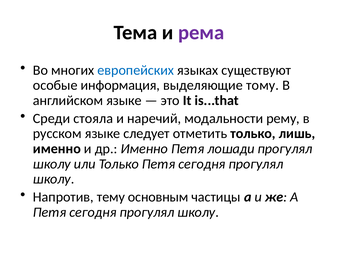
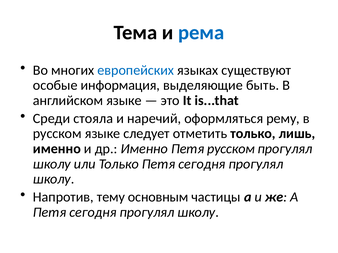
рема colour: purple -> blue (201, 33)
тому: тому -> быть (263, 85)
модальности: модальности -> оформляться (224, 119)
Петя лошади: лошади -> русском (231, 149)
